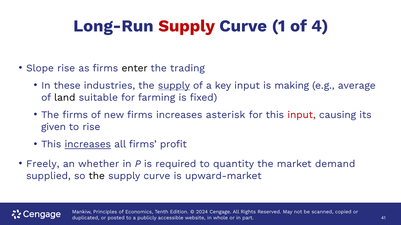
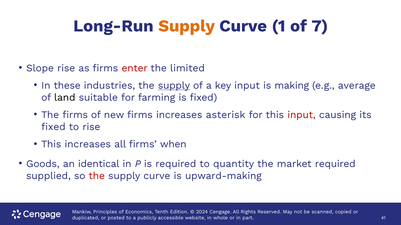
Supply colour: red -> orange (187, 26)
4: 4 -> 7 (320, 26)
enter colour: black -> red (135, 68)
trading: trading -> limited (187, 68)
given: given -> fixed (53, 127)
increases underline: present -> none (88, 145)
profit: profit -> when (173, 145)
Freely: Freely -> Goods (43, 164)
whether: whether -> identical (99, 164)
market demand: demand -> required (335, 164)
the colour: black -> red (97, 176)
upward-market: upward-market -> upward-making (223, 176)
